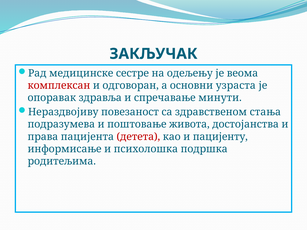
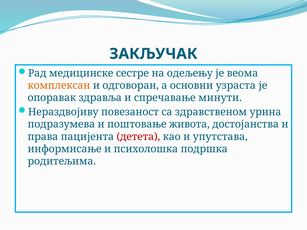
комплексан colour: red -> orange (59, 86)
стања: стања -> урина (265, 112)
пацијенту: пацијенту -> упутстава (220, 137)
